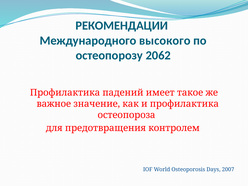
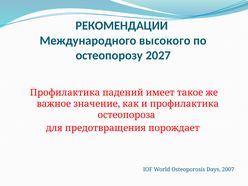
2062: 2062 -> 2027 (158, 55)
контролем: контролем -> порождает (174, 128)
